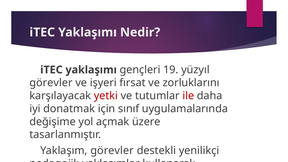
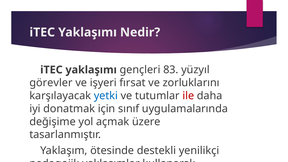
19: 19 -> 83 (171, 70)
yetki colour: red -> blue (106, 96)
Yaklaşım görevler: görevler -> ötesinde (112, 151)
